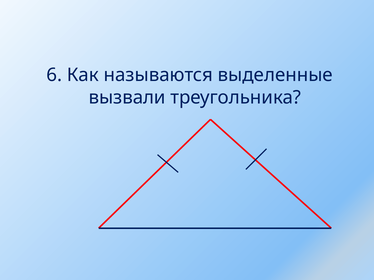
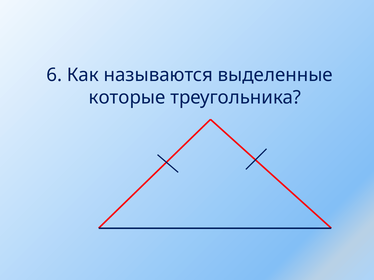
вызвали: вызвали -> которые (127, 98)
